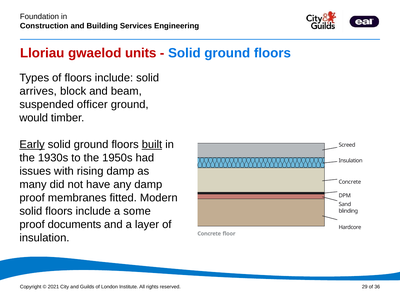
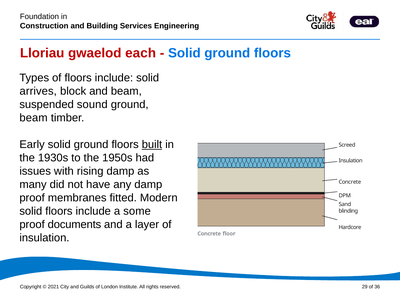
units: units -> each (141, 53)
officer: officer -> sound (92, 104)
would: would -> beam (34, 118)
Early underline: present -> none (32, 144)
